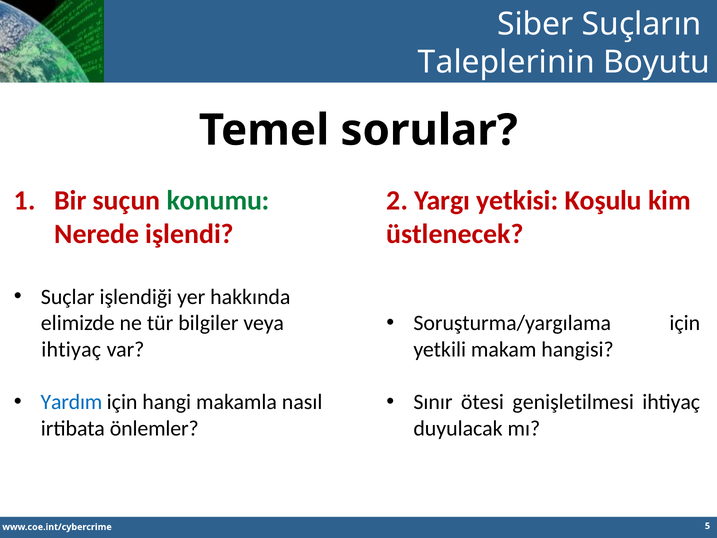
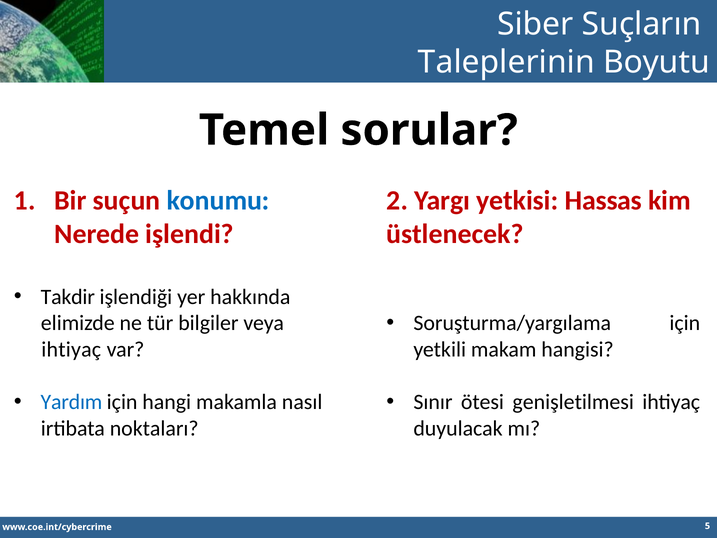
konumu colour: green -> blue (218, 200)
Koşulu: Koşulu -> Hassas (603, 200)
Suçlar: Suçlar -> Takdir (68, 297)
önlemler: önlemler -> noktaları (154, 428)
